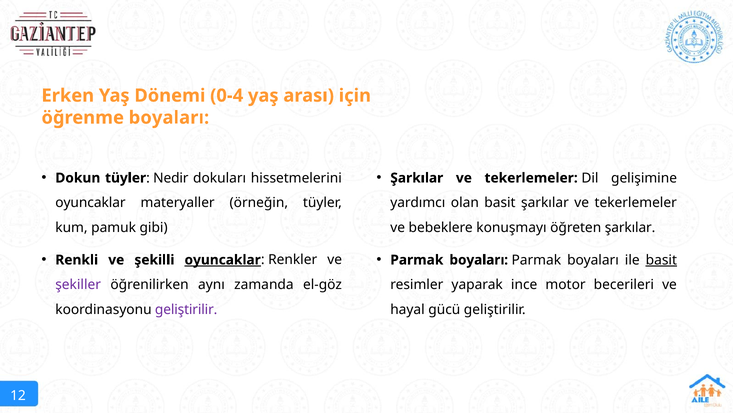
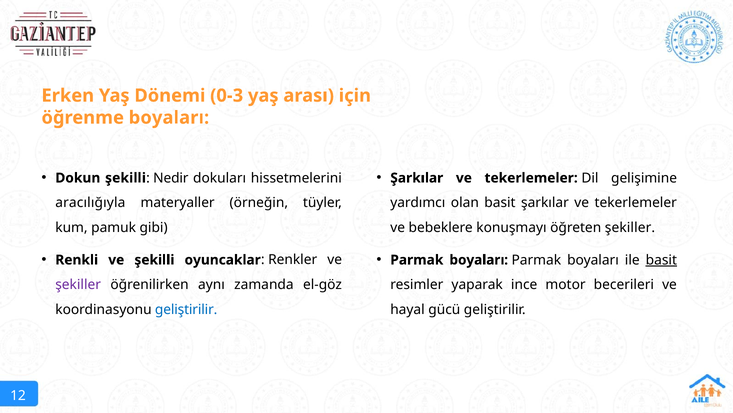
0-4: 0-4 -> 0-3 (227, 95)
Dokun tüyler: tüyler -> şekilli (126, 178)
oyuncaklar: oyuncaklar -> aracılığıyla (90, 202)
öğreten şarkılar: şarkılar -> şekiller (630, 227)
oyuncaklar underline: present -> none (223, 260)
geliştirilir colour: purple -> blue (186, 309)
